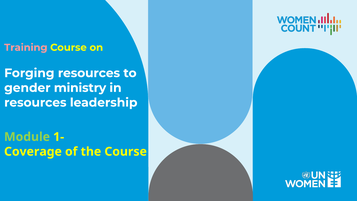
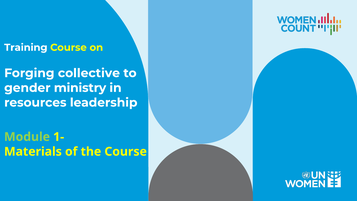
Training colour: pink -> white (26, 47)
Forging resources: resources -> collective (89, 73)
Coverage: Coverage -> Materials (33, 151)
